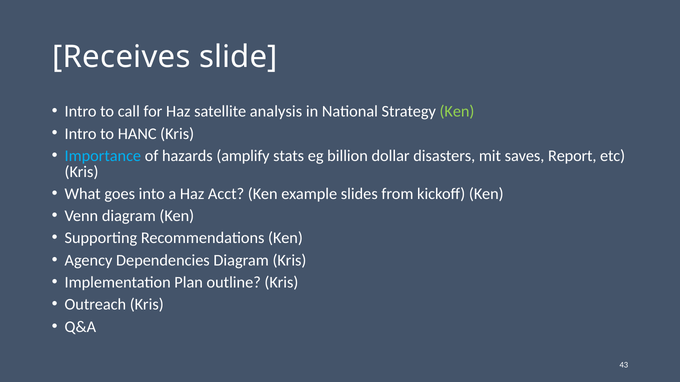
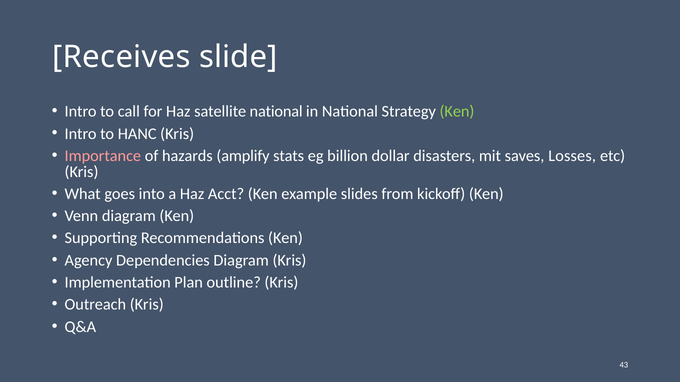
satellite analysis: analysis -> national (276, 112)
Importance colour: light blue -> pink (103, 156)
Report: Report -> Losses (572, 156)
